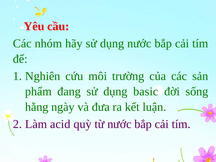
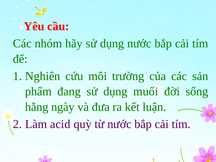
basic: basic -> muối (146, 92)
